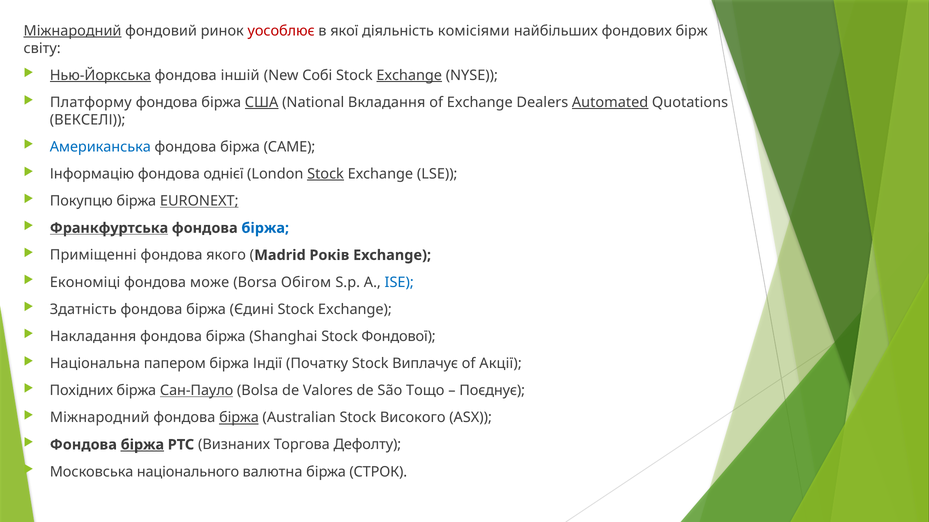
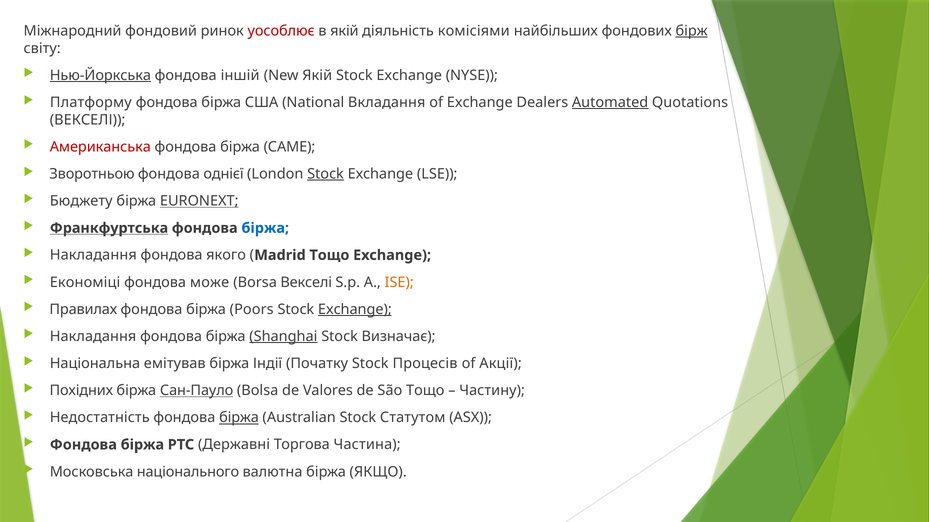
Міжнародний underline: present -> none (73, 31)
в якої: якої -> якій (344, 31)
бірж underline: none -> present (692, 31)
New Собі: Собі -> Якій (317, 75)
Exchange underline: present -> none (409, 75)
США underline: present -> none (262, 102)
Американська colour: blue -> red (100, 147)
Інформацію: Інформацію -> Зворотньою (92, 174)
Покупцю: Покупцю -> Бюджету (81, 201)
Приміщенні: Приміщенні -> Накладання (93, 255)
Madrid Років: Років -> Тощо (329, 255)
Borsa Обігом: Обігом -> Векселі (306, 283)
ISE colour: blue -> orange (399, 283)
Здатність: Здатність -> Правилах (83, 310)
Єдині: Єдині -> Poors (252, 310)
Exchange underline: none -> present (355, 310)
Shanghai underline: none -> present (283, 337)
Фондової: Фондової -> Визначає (399, 337)
папером: папером -> емітував (175, 364)
Виплачує: Виплачує -> Процесів (425, 364)
Поєднує: Поєднує -> Частину (492, 391)
Міжнародний: Міжнародний -> Недостатність (100, 418)
Високого: Високого -> Статутом (413, 418)
біржа underline: present -> none (142, 445)
Визнаних: Визнаних -> Державні (234, 445)
Дефолту: Дефолту -> Частина (367, 445)
СТРОК: СТРОК -> ЯКЩО (378, 472)
